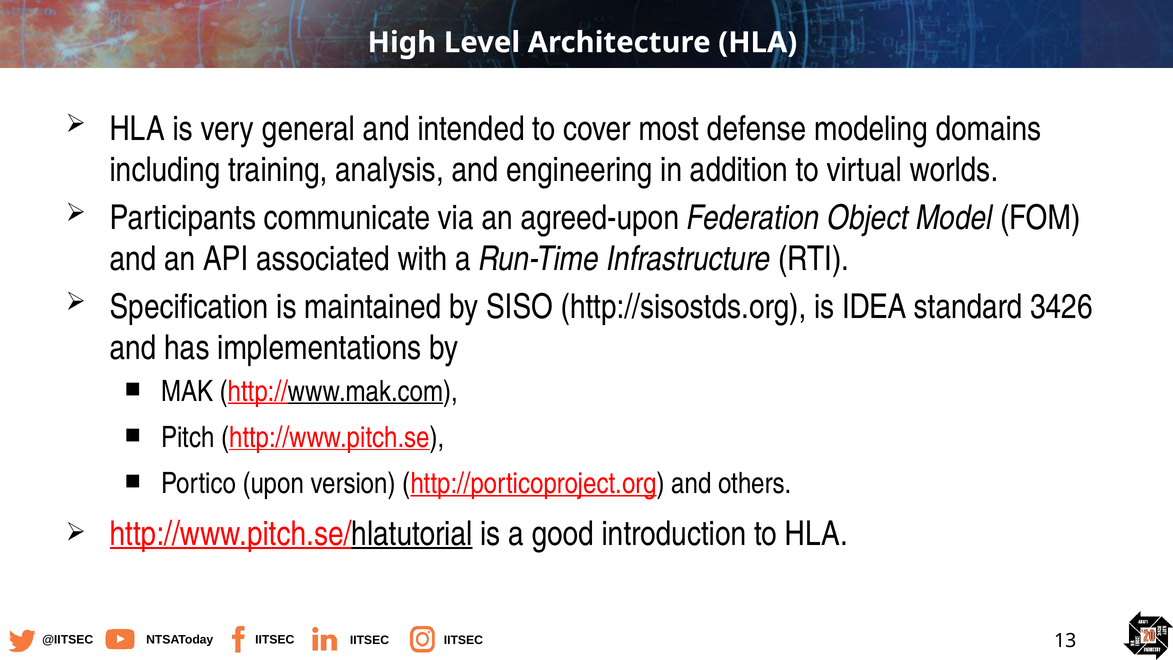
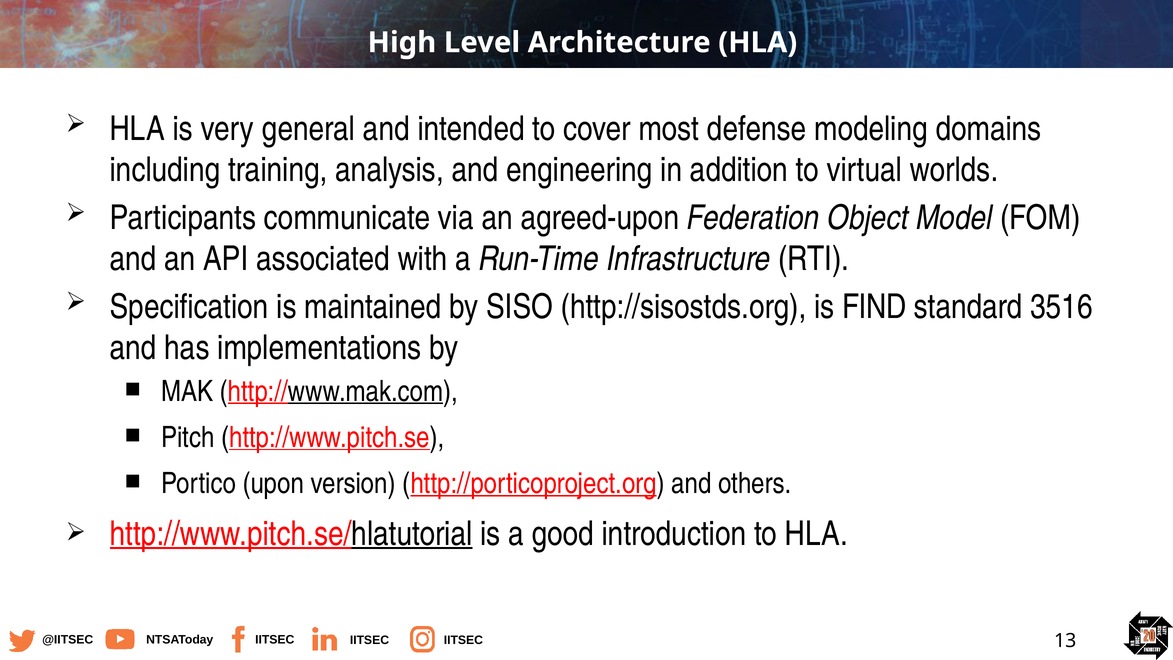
IDEA: IDEA -> FIND (874, 307)
3426: 3426 -> 3516 (1061, 307)
